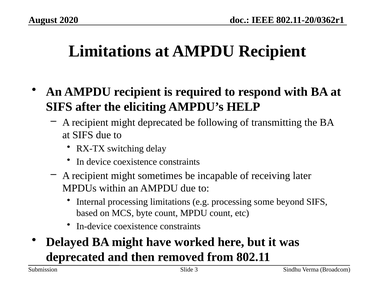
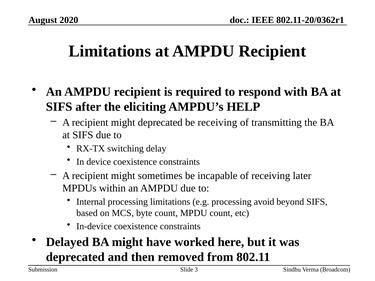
be following: following -> receiving (217, 123)
some: some -> avoid (264, 202)
